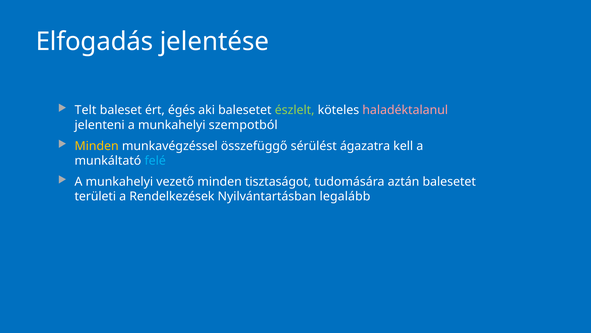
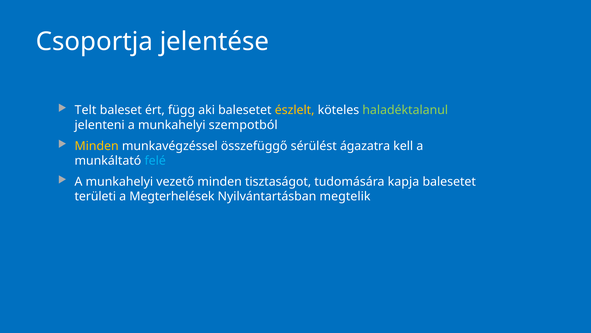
Elfogadás: Elfogadás -> Csoportja (94, 41)
égés: égés -> függ (182, 110)
észlelt colour: light green -> yellow (295, 110)
haladéktalanul colour: pink -> light green (405, 110)
aztán: aztán -> kapja (403, 181)
Rendelkezések: Rendelkezések -> Megterhelések (172, 196)
legalább: legalább -> megtelik (345, 196)
